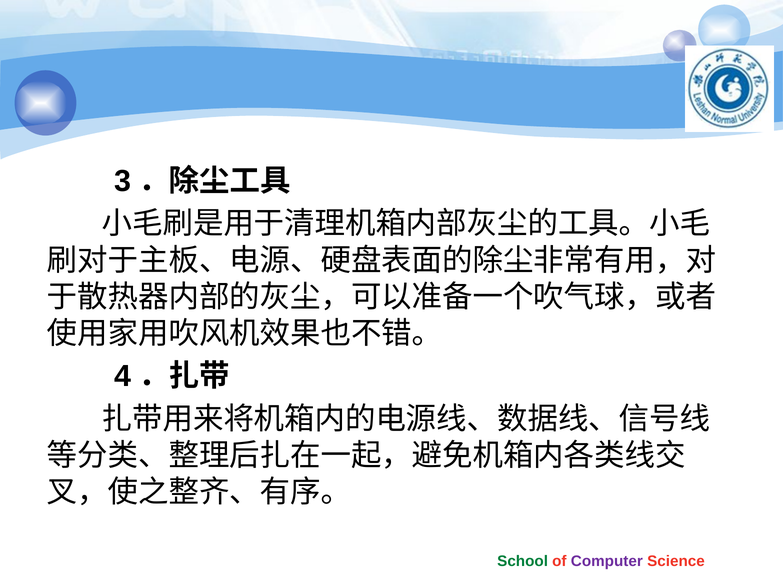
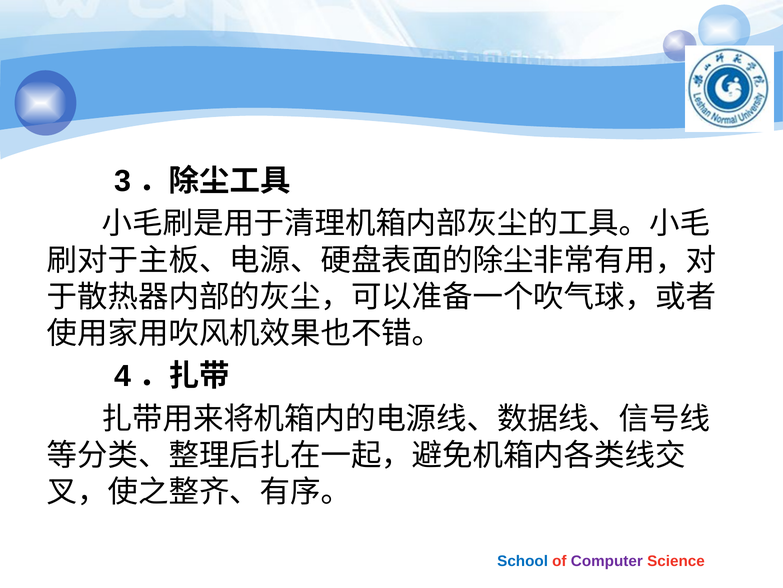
School colour: green -> blue (523, 561)
